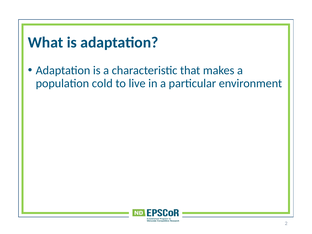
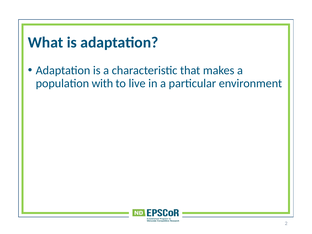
cold: cold -> with (102, 83)
